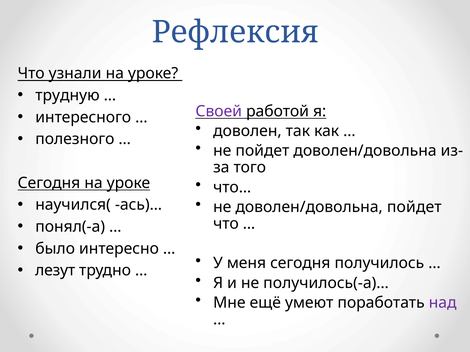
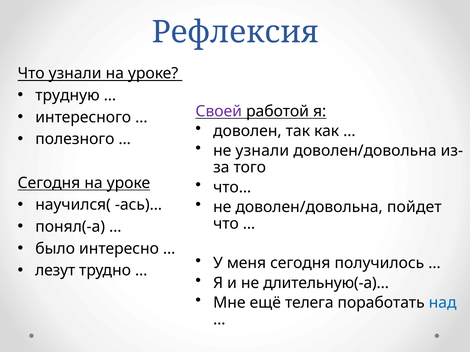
не пойдет: пойдет -> узнали (262, 151)
получилось(-а)…: получилось(-а)… -> длительную(-а)… (326, 283)
умеют: умеют -> телега (309, 303)
над colour: purple -> blue (443, 303)
